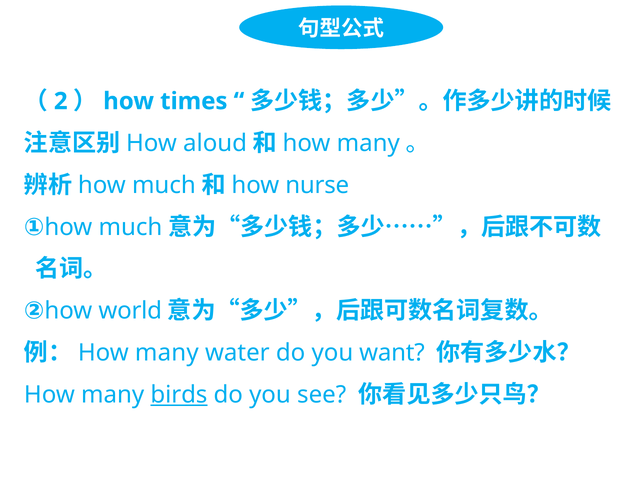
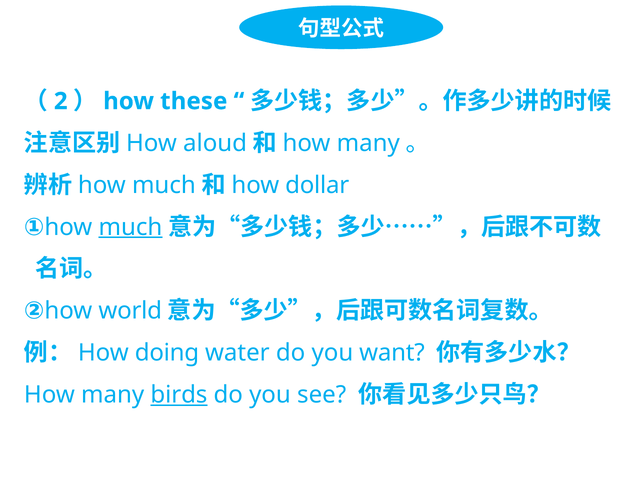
times: times -> these (194, 101)
nurse: nurse -> dollar (317, 185)
much underline: none -> present (130, 227)
many: many -> doing (167, 353)
